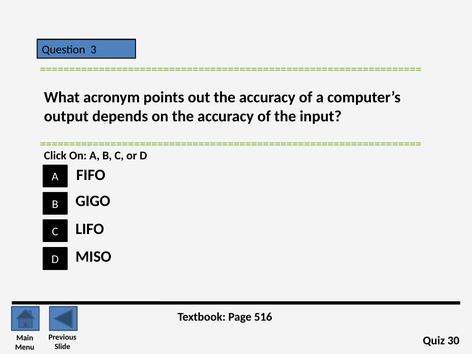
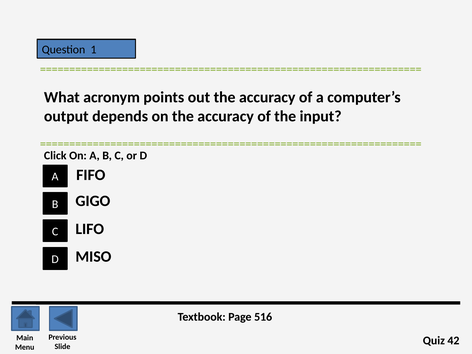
3: 3 -> 1 (94, 50)
30: 30 -> 42 (453, 341)
